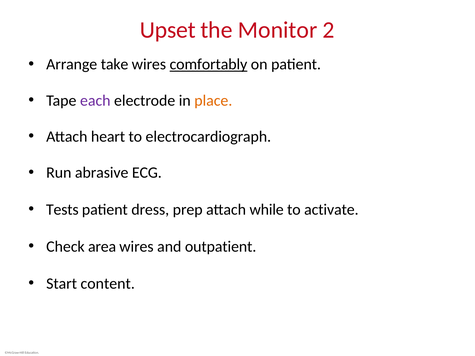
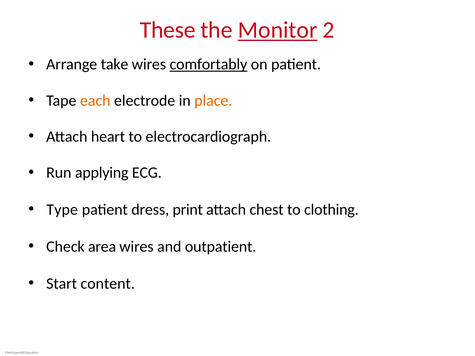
Upset: Upset -> These (168, 30)
Monitor underline: none -> present (278, 30)
each colour: purple -> orange (95, 101)
abrasive: abrasive -> applying (102, 173)
Tests: Tests -> Type (62, 210)
prep: prep -> print (188, 210)
while: while -> chest (267, 210)
activate: activate -> clothing (331, 210)
